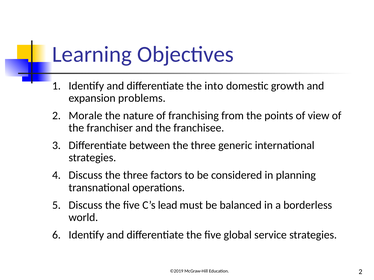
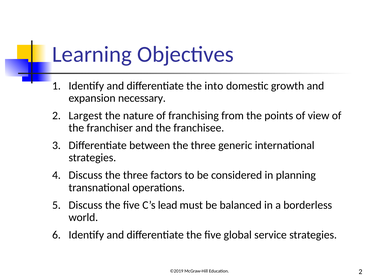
problems: problems -> necessary (142, 98)
Morale: Morale -> Largest (85, 116)
